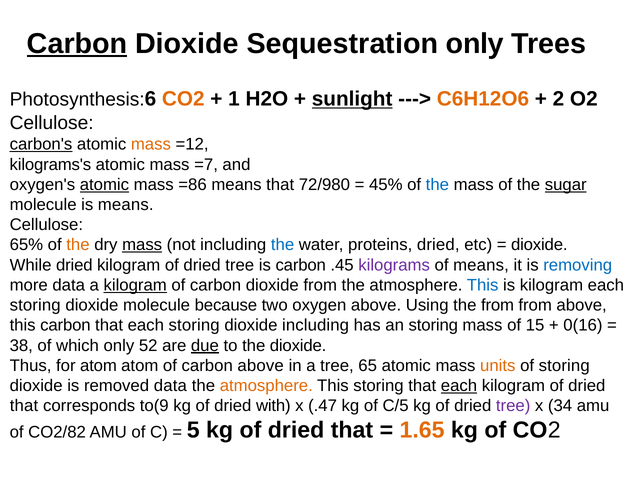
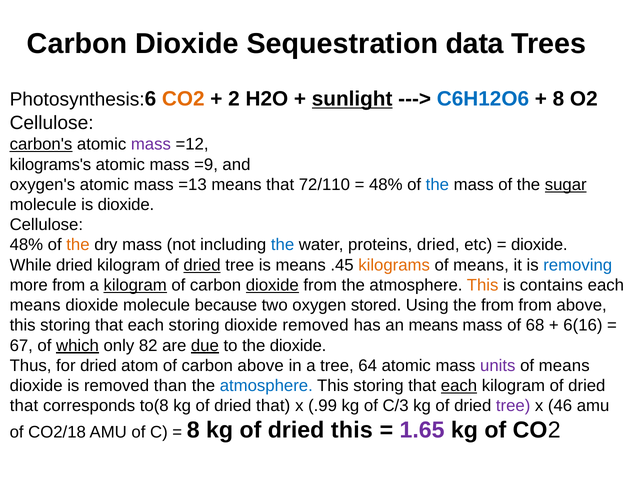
Carbon underline: present -> none (77, 44)
Sequestration only: only -> data (475, 44)
1: 1 -> 2 (234, 99)
C6H12O6 colour: orange -> blue (483, 99)
2: 2 -> 8 (558, 99)
mass colour: orange -> purple (151, 144)
=7: =7 -> =9 (206, 164)
atomic underline: present -> none (104, 184)
=86: =86 -> =13 (193, 184)
72/980: 72/980 -> 72/110 (324, 184)
45%: 45% -> 48% (386, 184)
is means: means -> dioxide (126, 205)
65%: 65% -> 48% (26, 245)
mass underline: present -> none (142, 245)
dried underline: none -> present (202, 265)
is carbon: carbon -> means (301, 265)
kilograms colour: purple -> orange (394, 265)
more data: data -> from (69, 285)
dioxide underline: none -> present (272, 285)
This colour: blue -> orange (483, 285)
is kilogram: kilogram -> contains (551, 285)
storing: storing -> means (35, 305)
oxygen above: above -> stored (376, 305)
carbon: carbon -> storing (65, 325)
dioxide including: including -> removed (316, 325)
an storing: storing -> means (433, 325)
15: 15 -> 68 (535, 325)
0(16: 0(16 -> 6(16 (583, 325)
38: 38 -> 67 (21, 345)
which underline: none -> present (77, 345)
52: 52 -> 82 (148, 345)
for atom: atom -> dried (98, 365)
65: 65 -> 64 (368, 365)
units colour: orange -> purple (498, 365)
storing: storing -> means (564, 365)
removed data: data -> than (170, 385)
atmosphere colour: orange -> blue (266, 385)
to(9: to(9 -> to(8 (154, 405)
kg of dried with: with -> that (273, 405)
.47: .47 -> .99 (323, 405)
C/5: C/5 -> C/3 (396, 405)
34: 34 -> 46 (560, 405)
CO2/82: CO2/82 -> CO2/18 (57, 432)
5: 5 -> 8 (193, 430)
kg of dried that: that -> this (352, 430)
1.65 colour: orange -> purple (422, 430)
